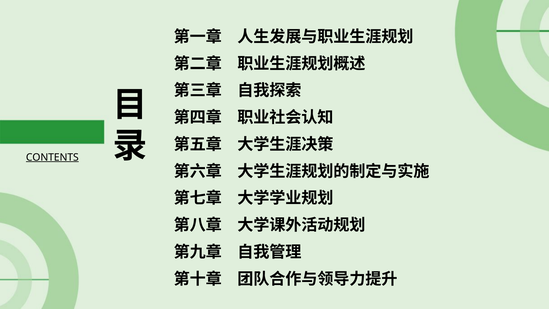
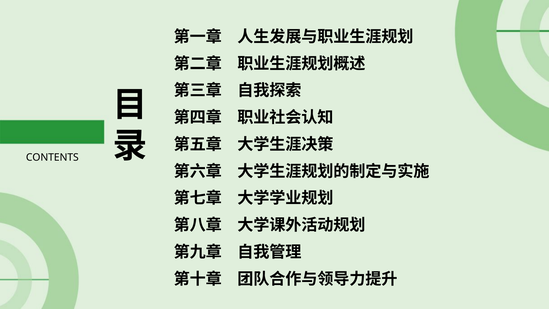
CONTENTS underline: present -> none (52, 157)
